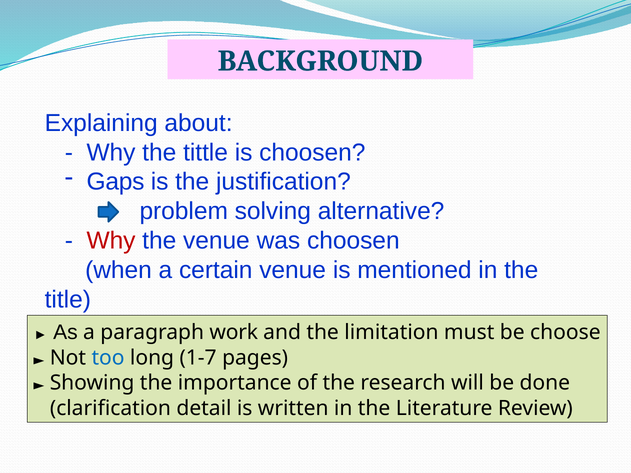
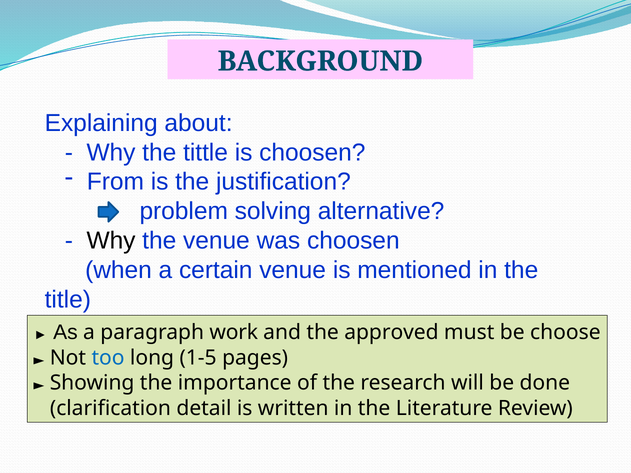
Gaps: Gaps -> From (115, 182)
Why colour: red -> black (111, 241)
limitation: limitation -> approved (391, 333)
1-7: 1-7 -> 1-5 (198, 358)
